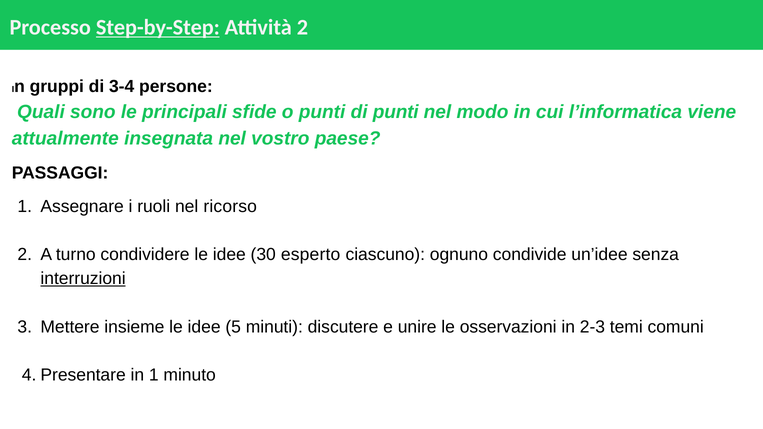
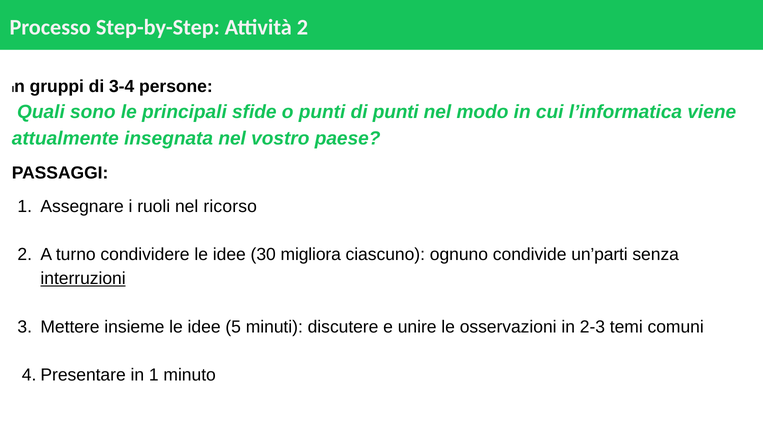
Step-by-Step underline: present -> none (158, 27)
esperto: esperto -> migliora (311, 255)
un’idee: un’idee -> un’parti (600, 255)
